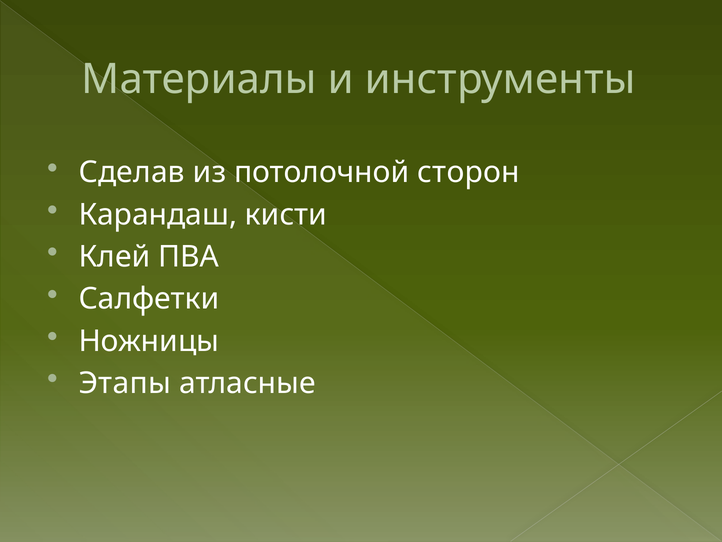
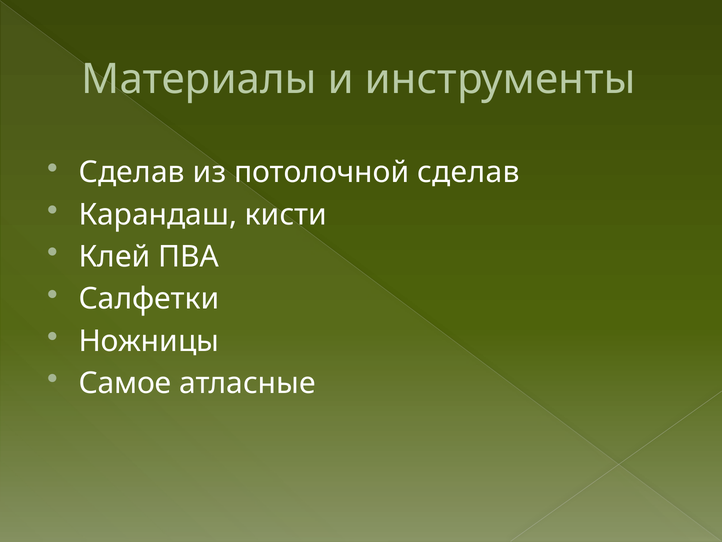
потолочной сторон: сторон -> сделав (469, 172)
Этапы: Этапы -> Самое (125, 383)
